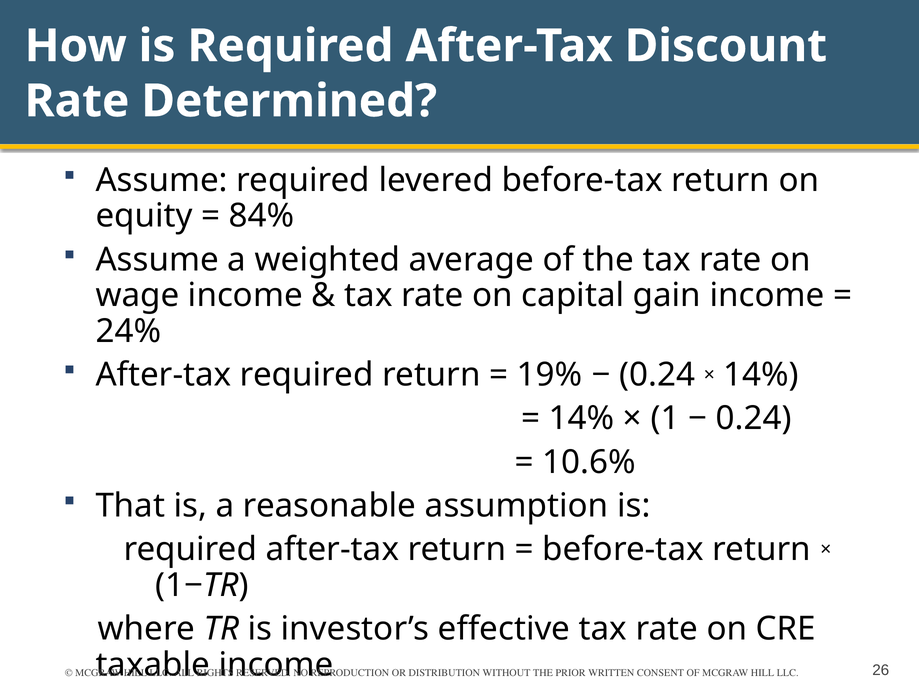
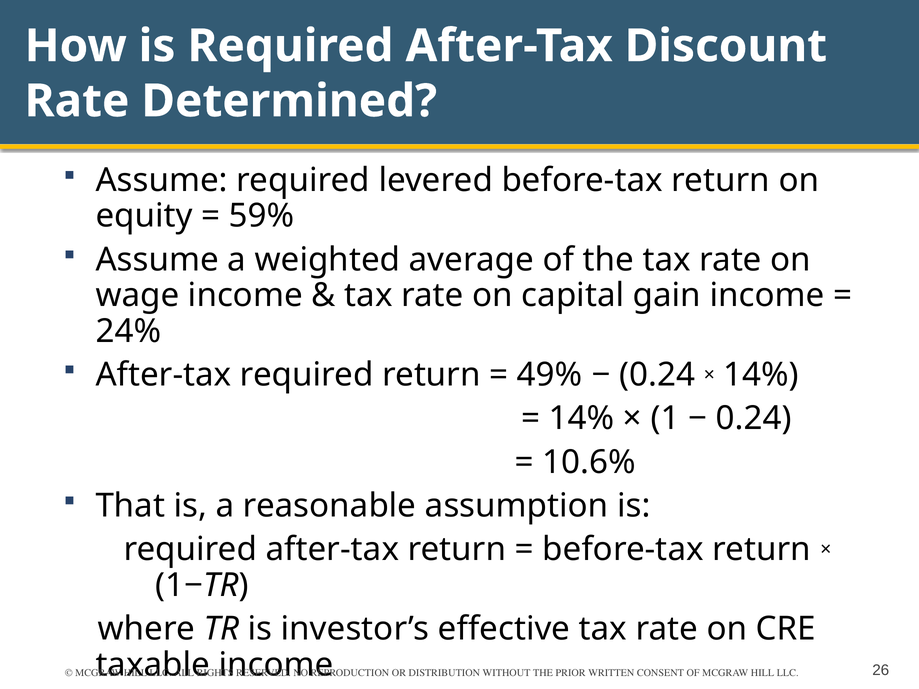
84%: 84% -> 59% (262, 216)
19%: 19% -> 49% (550, 375)
